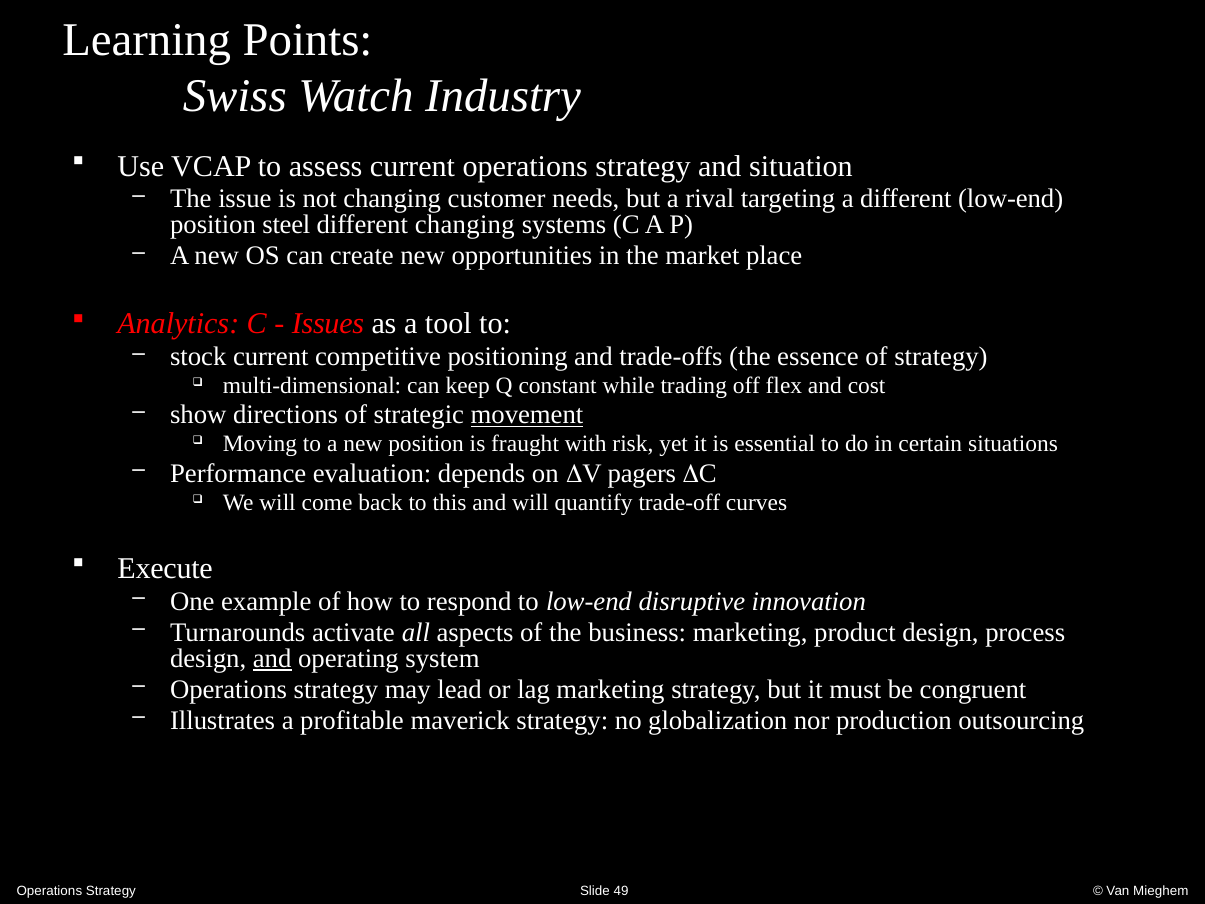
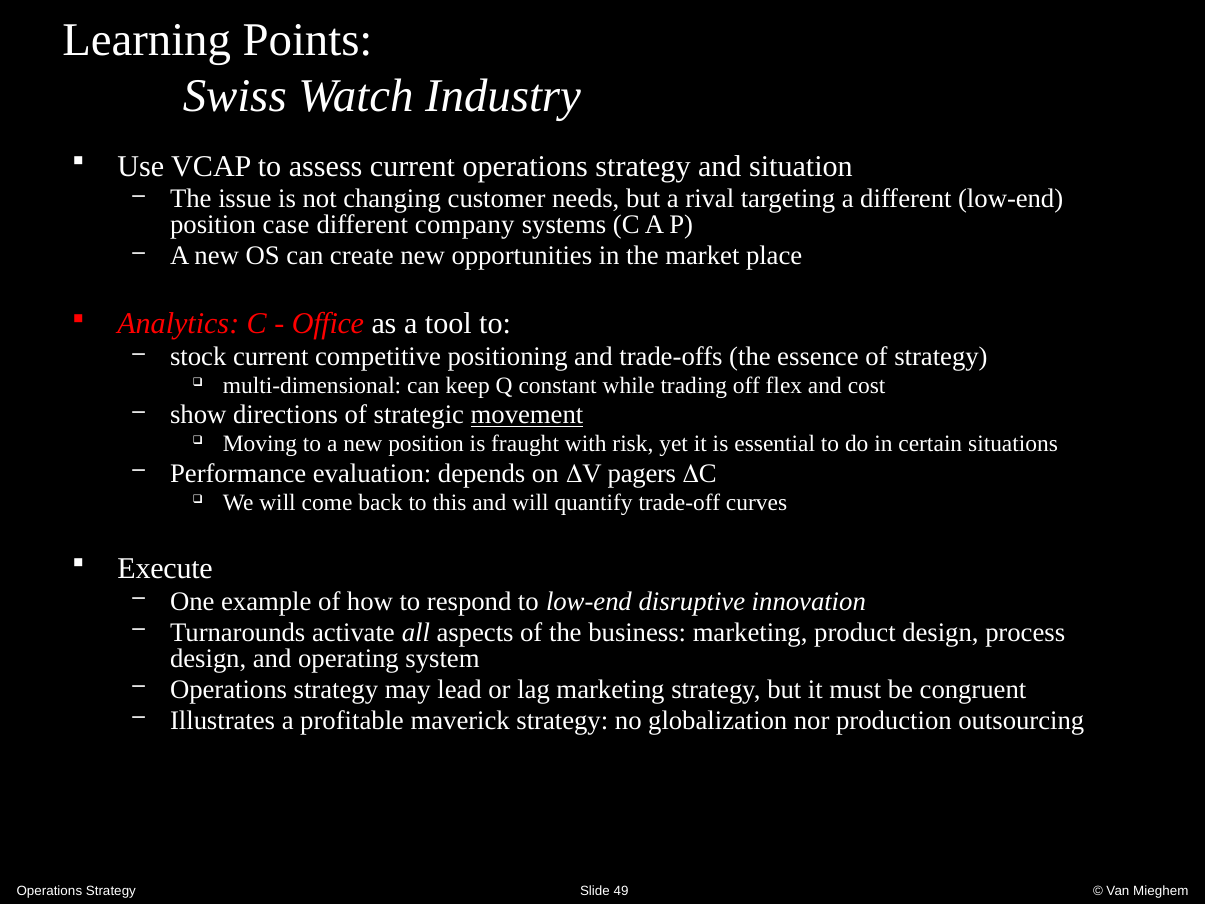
steel: steel -> case (286, 225)
different changing: changing -> company (465, 225)
Issues: Issues -> Office (328, 324)
and underline: present -> none (272, 658)
